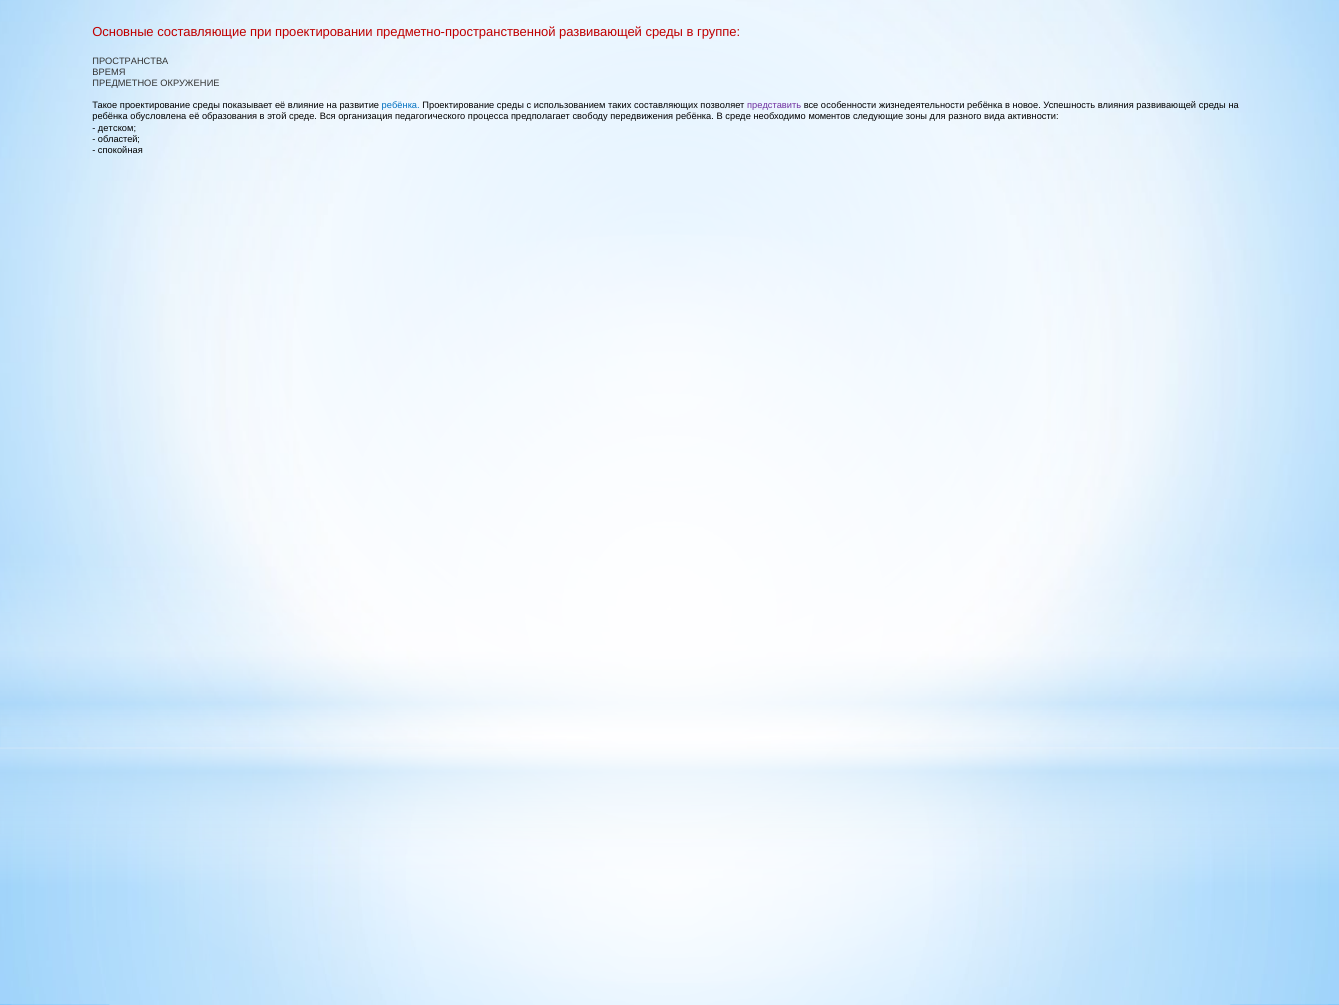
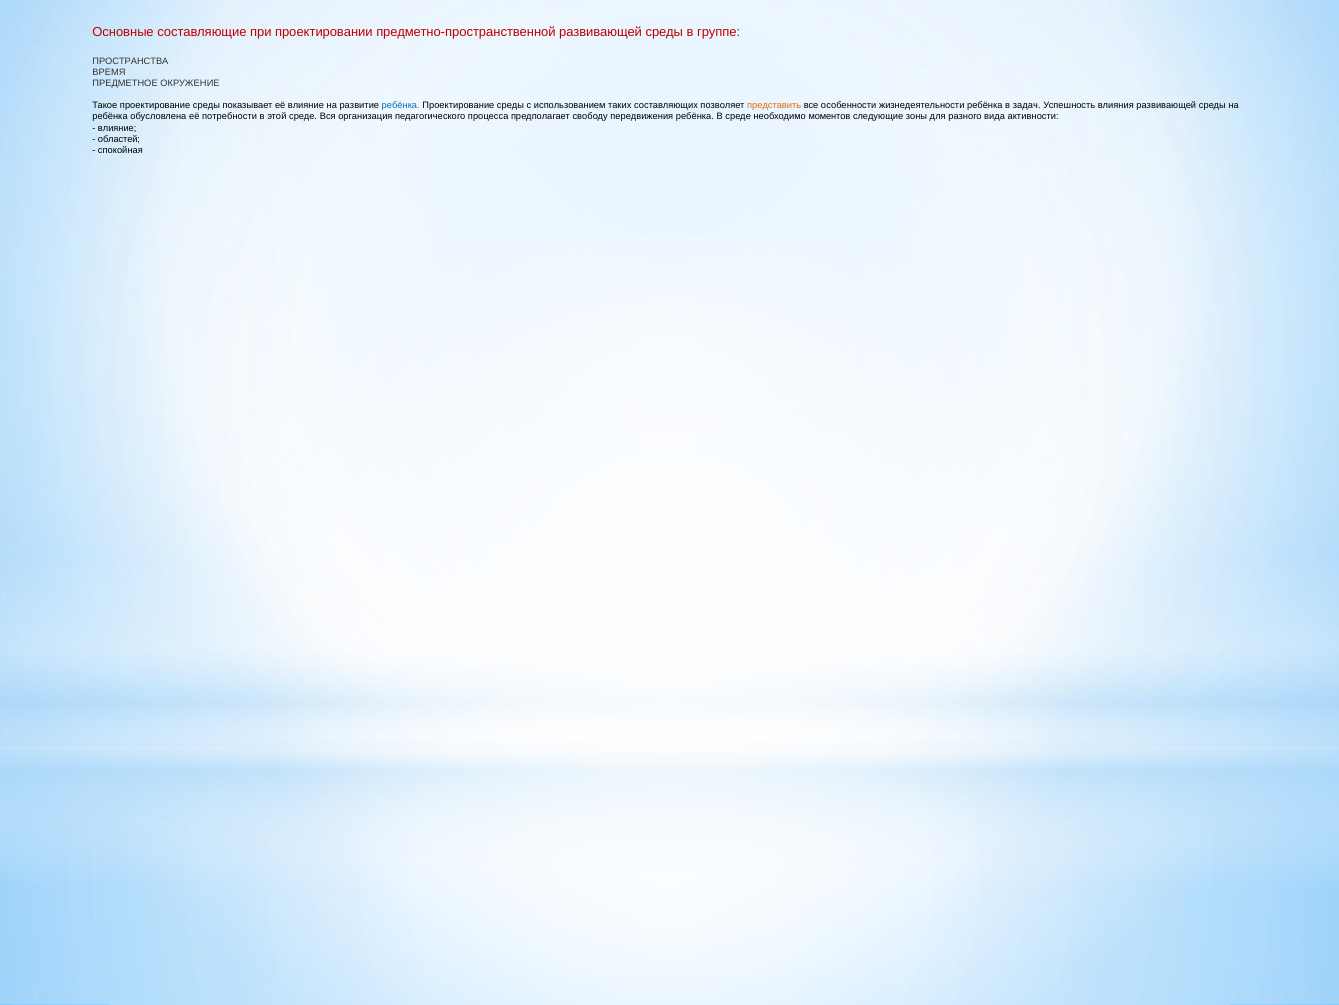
представить colour: purple -> orange (774, 106)
новое: новое -> задач (1027, 106)
образования: образования -> потребности (230, 117)
детском: детском -> влияние (117, 128)
